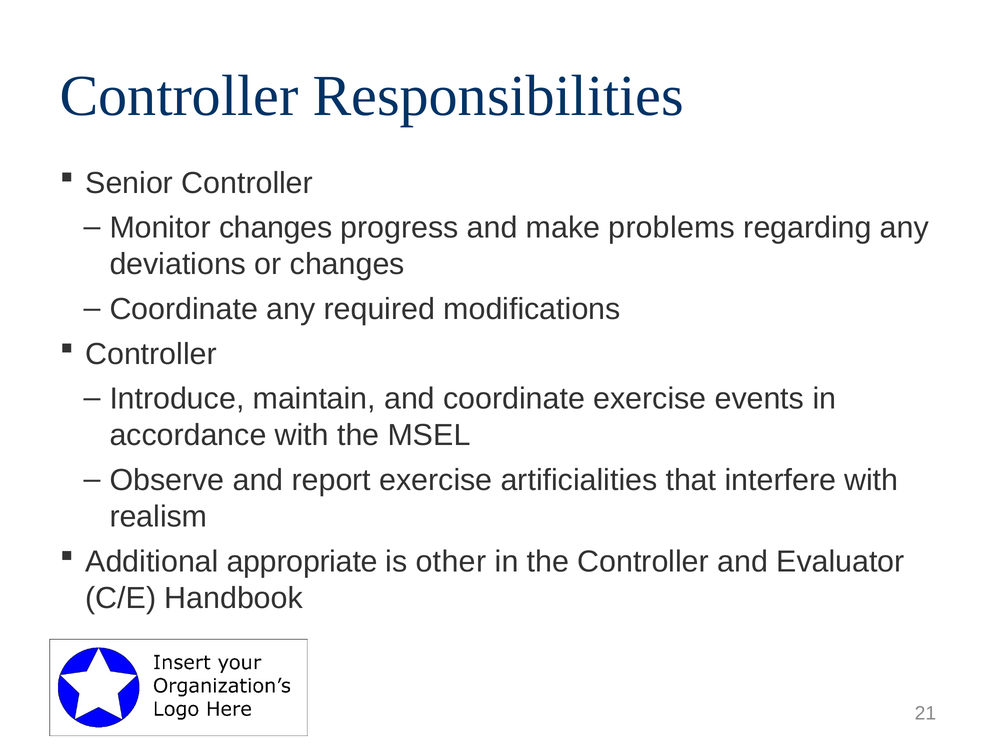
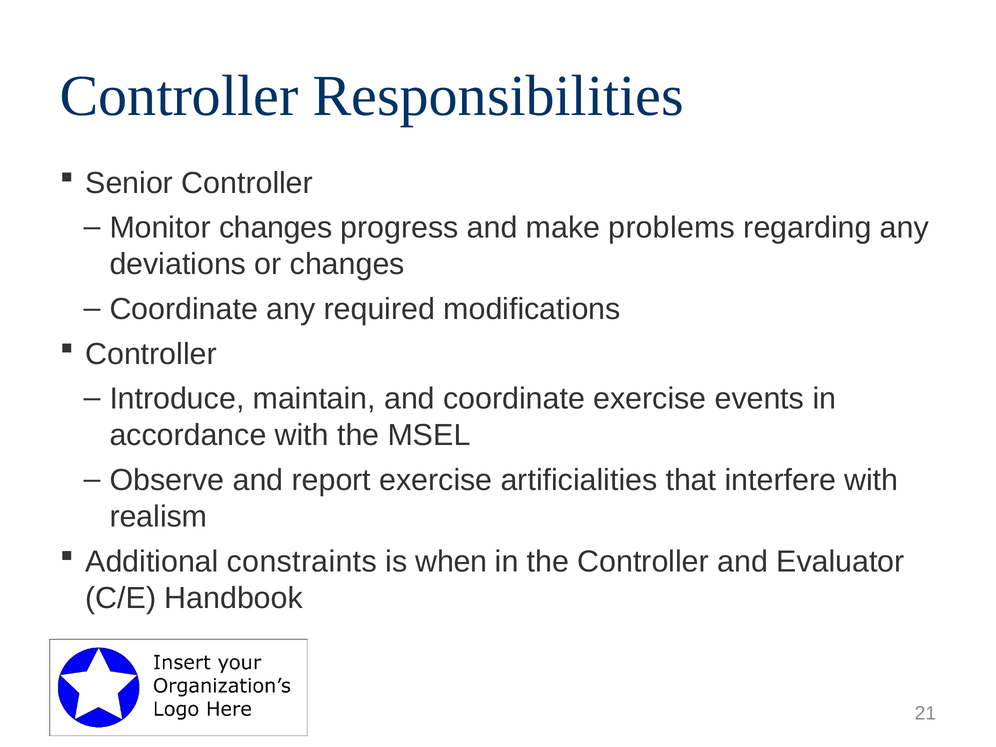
appropriate: appropriate -> constraints (302, 562)
other: other -> when (451, 562)
